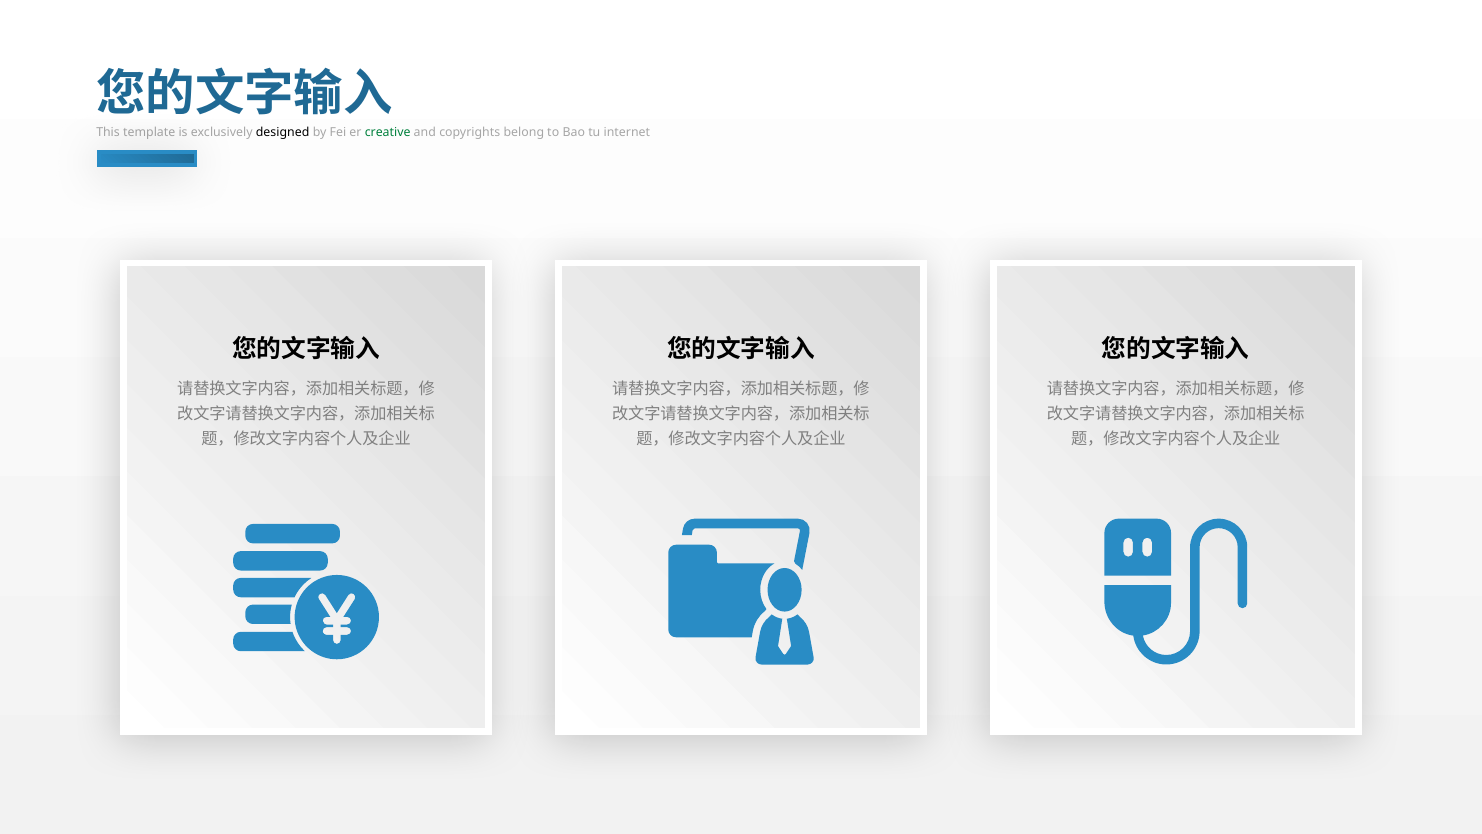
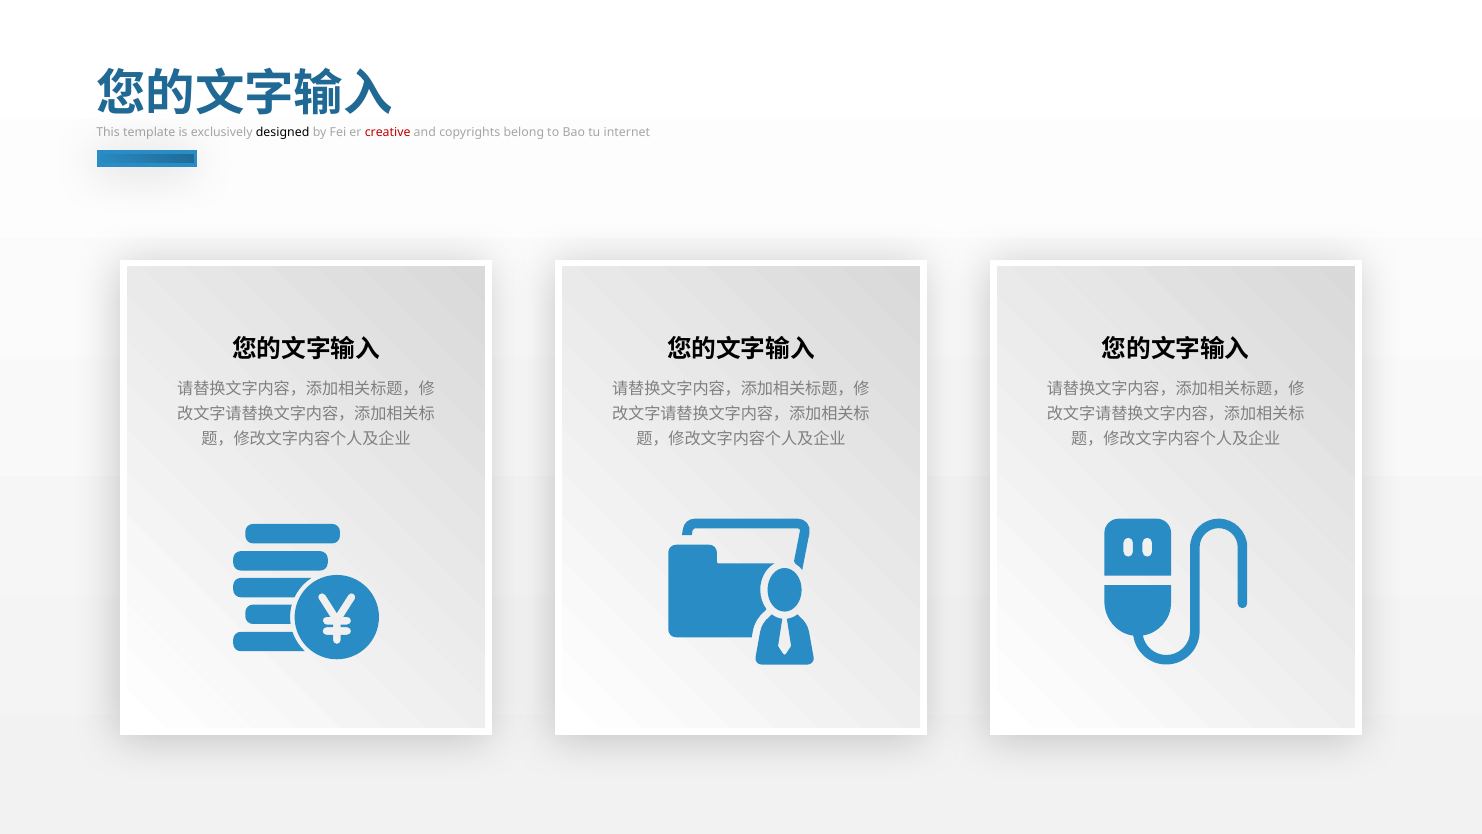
creative colour: green -> red (388, 132)
